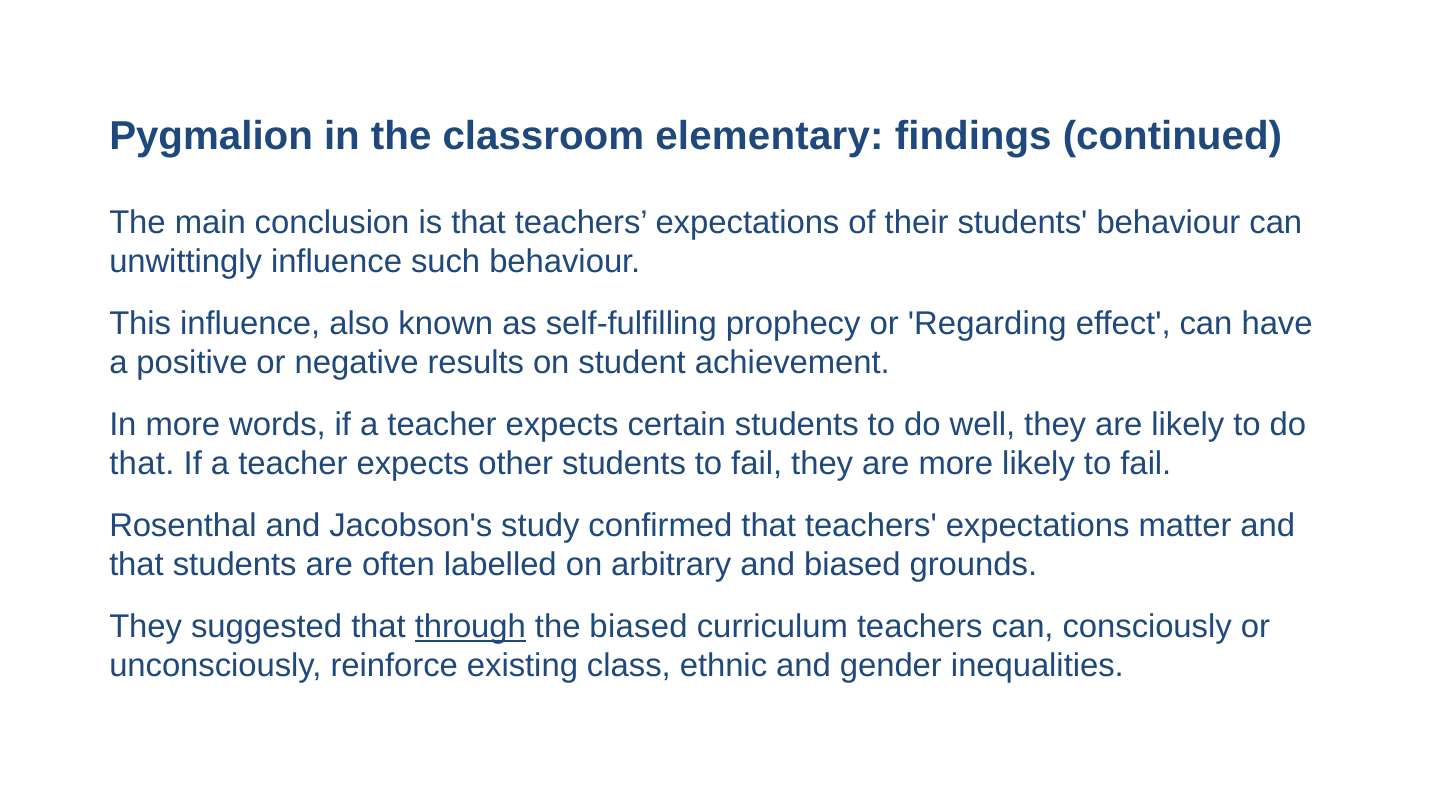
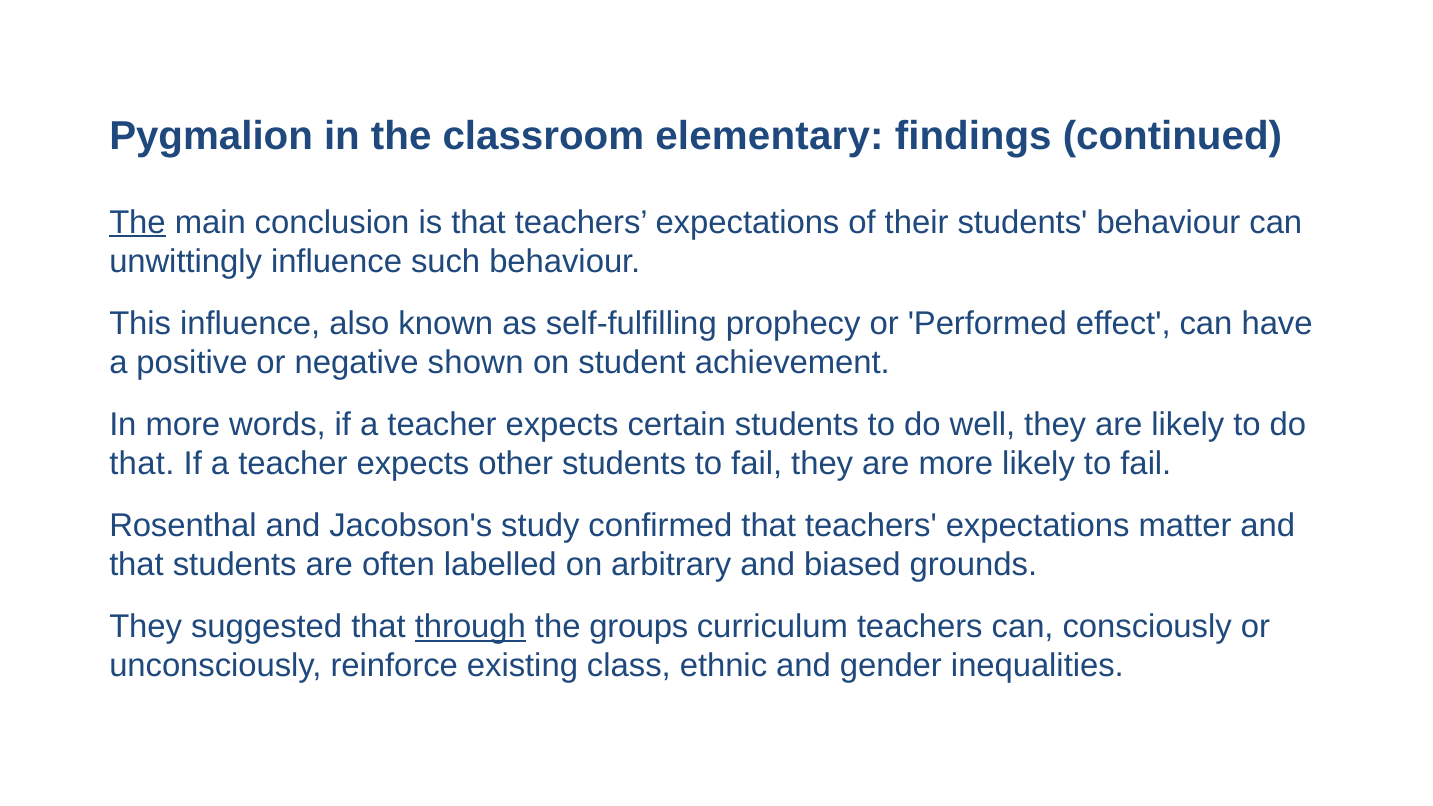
The underline: none -> present (137, 222)
Regarding: Regarding -> Performed (987, 323)
results: results -> shown (476, 363)
the biased: biased -> groups (639, 627)
